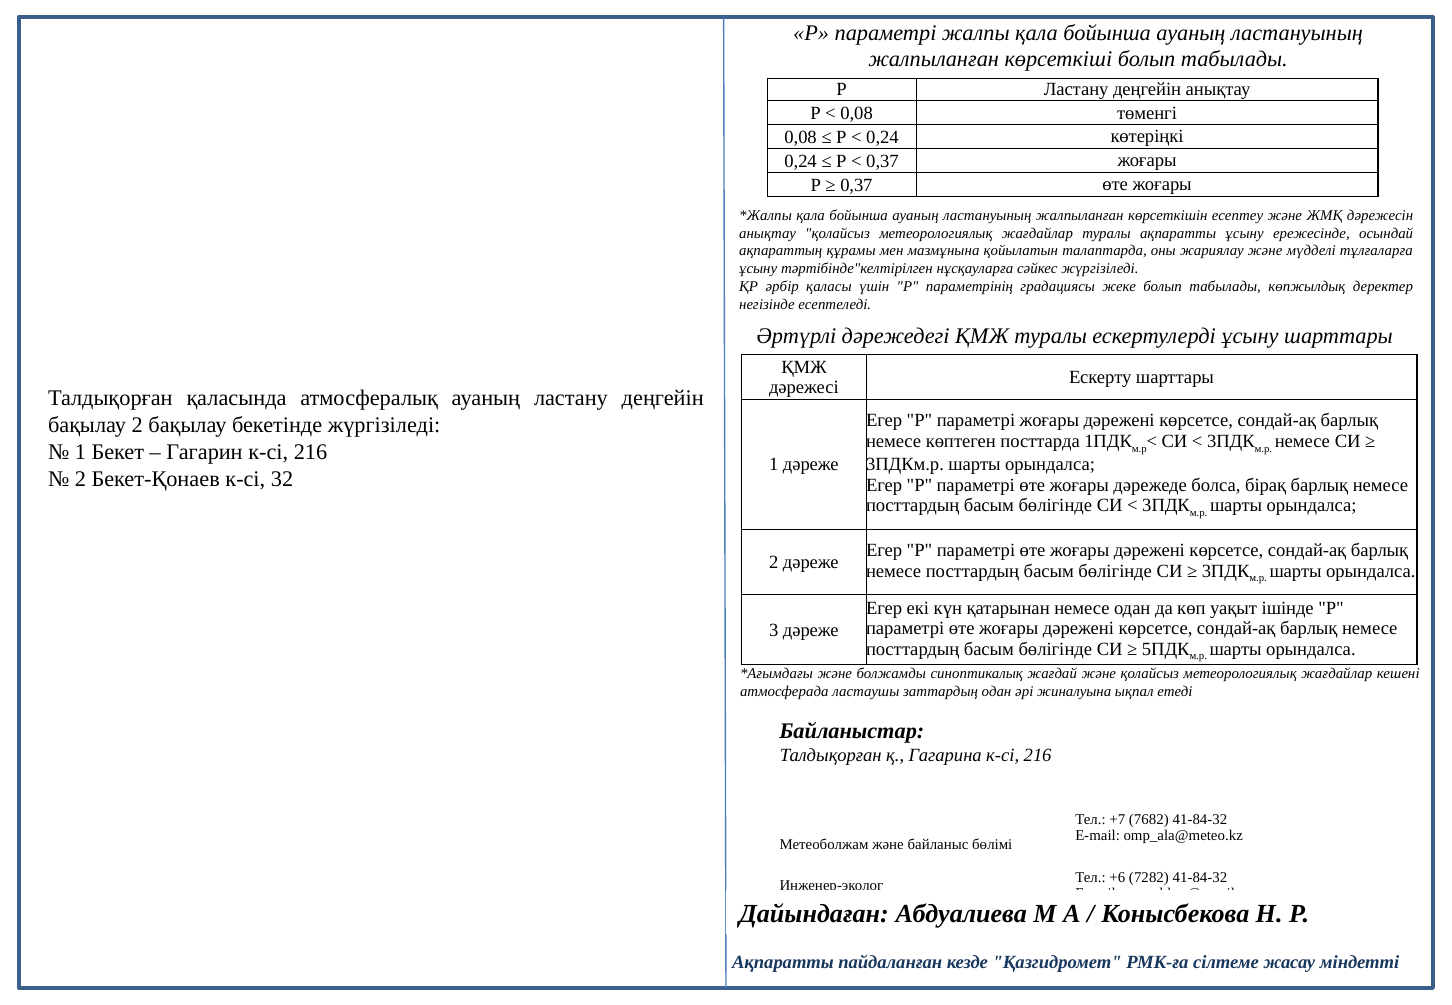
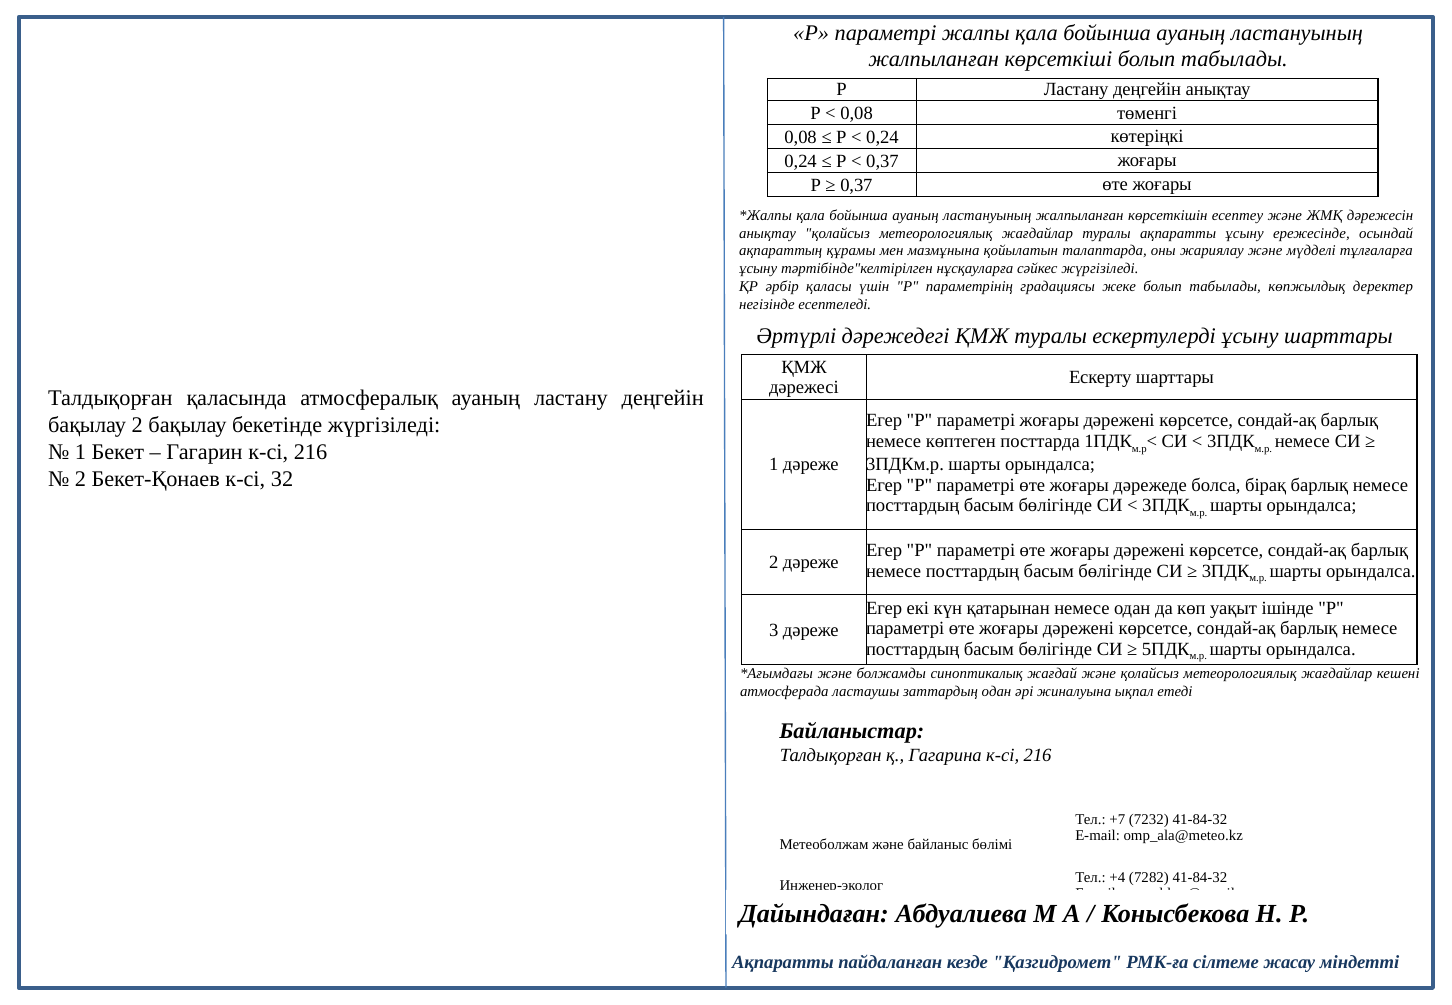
7682: 7682 -> 7232 (1149, 820)
+6: +6 -> +4 (1117, 878)
